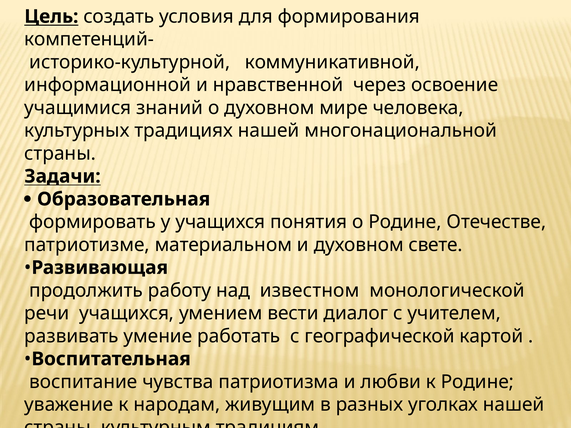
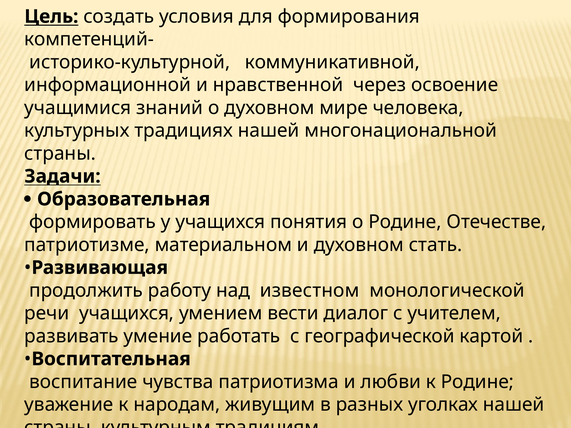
свете: свете -> стать (436, 245)
